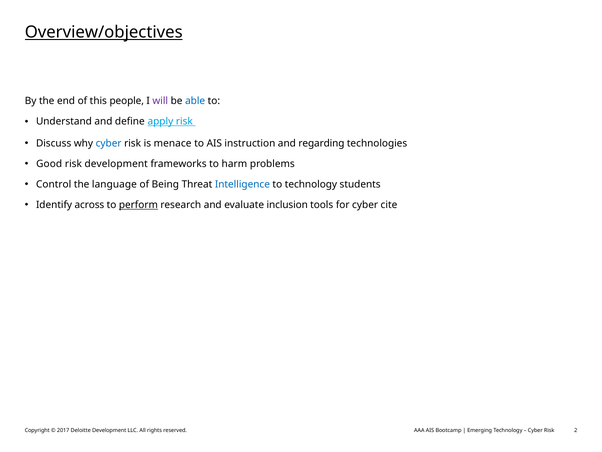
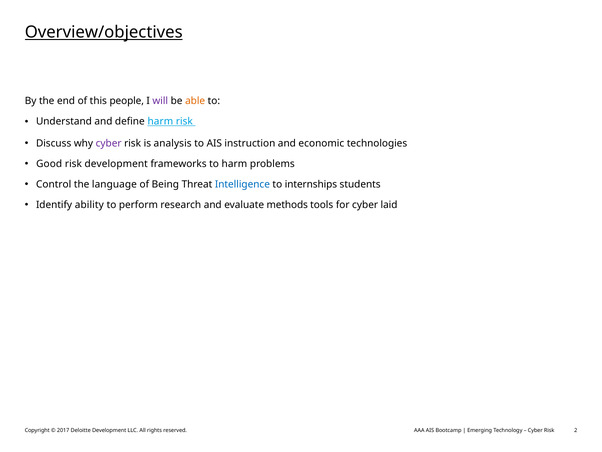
able colour: blue -> orange (195, 101)
define apply: apply -> harm (160, 121)
cyber colour: blue -> purple (109, 143)
menace: menace -> analysis (173, 143)
regarding: regarding -> economic (321, 143)
to technology: technology -> internships (311, 184)
across: across -> ability (89, 205)
perform underline: present -> none (138, 205)
inclusion: inclusion -> methods (287, 205)
cite: cite -> laid (389, 205)
